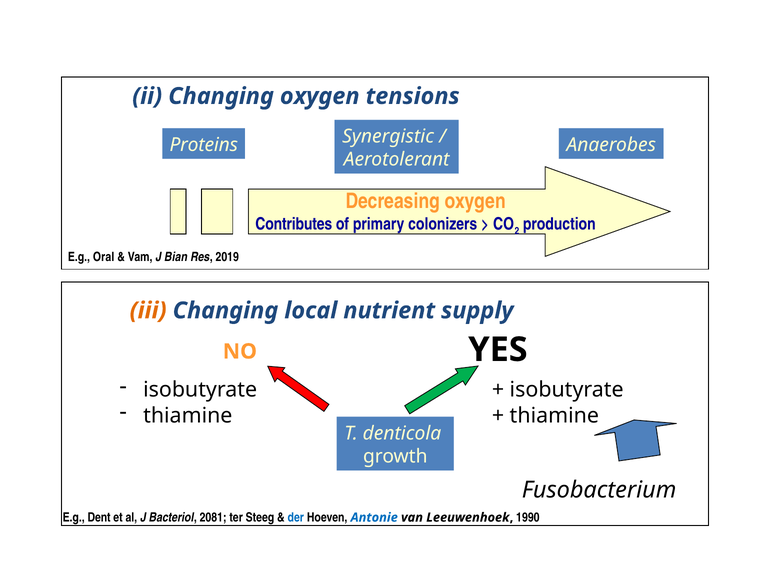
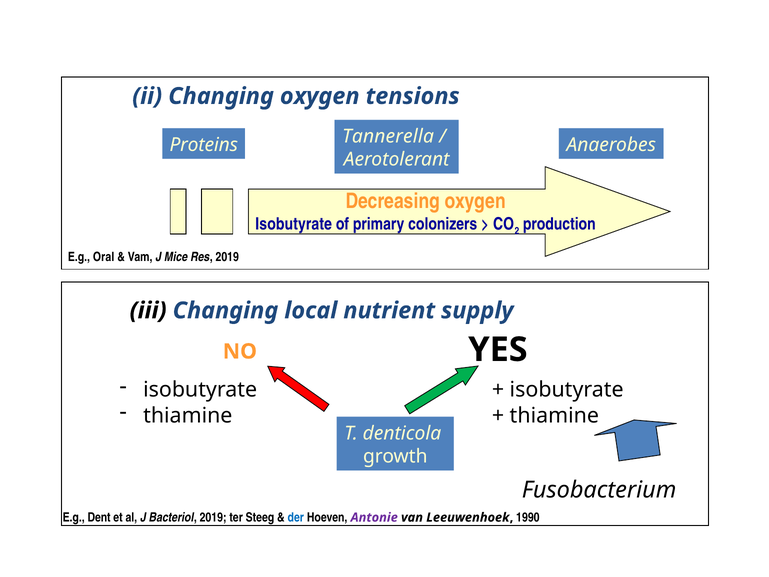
Synergistic: Synergistic -> Tannerella (388, 136)
Contributes: Contributes -> Isobutyrate (294, 224)
Bian: Bian -> Mice (176, 257)
iii colour: orange -> black (148, 310)
Bacteriol 2081: 2081 -> 2019 (213, 517)
Antonie colour: blue -> purple (374, 517)
